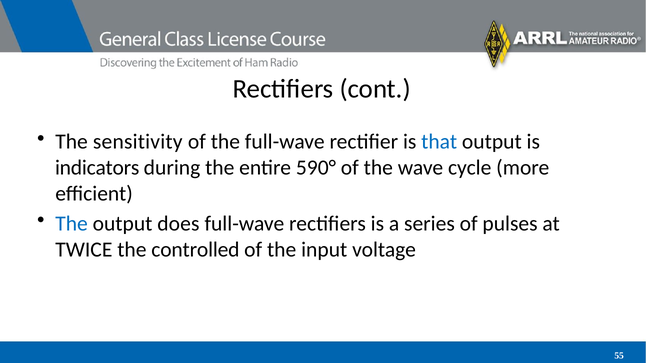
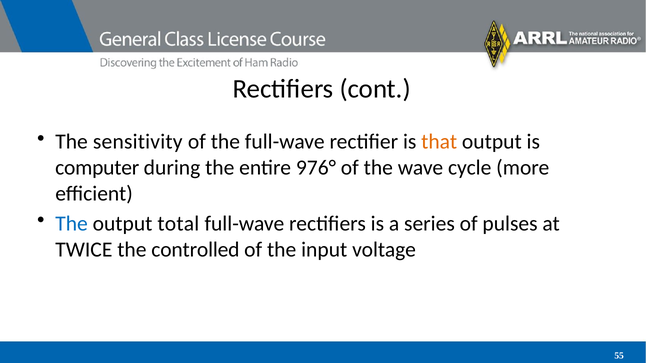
that colour: blue -> orange (439, 142)
indicators: indicators -> computer (97, 168)
590°: 590° -> 976° (316, 168)
does: does -> total (178, 224)
